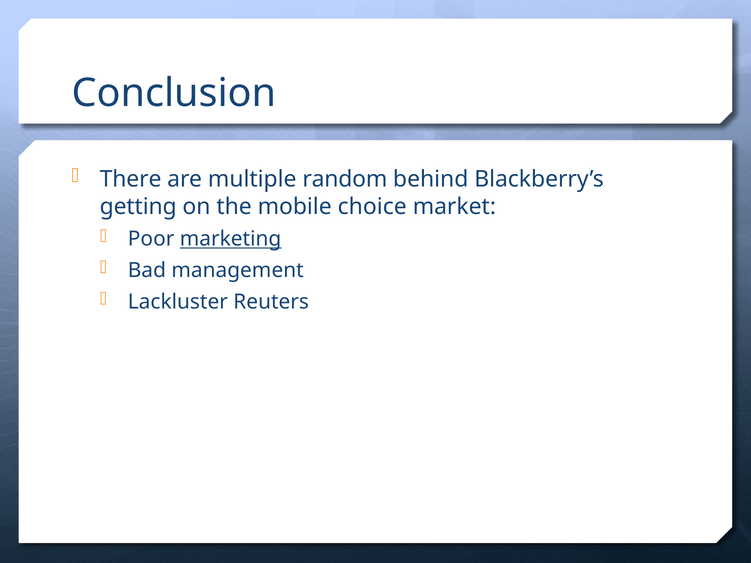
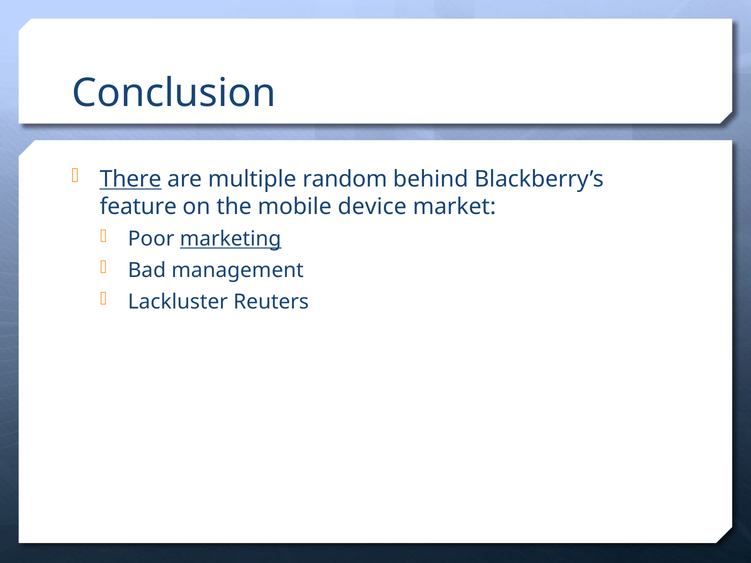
There underline: none -> present (131, 179)
getting: getting -> feature (138, 207)
choice: choice -> device (372, 207)
